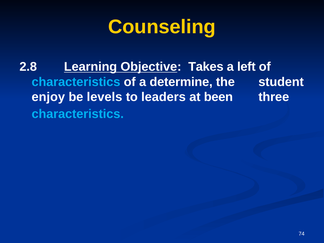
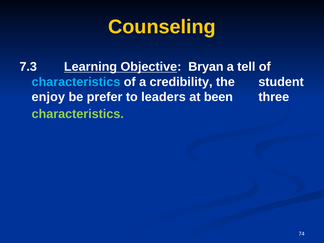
2.8: 2.8 -> 7.3 (28, 67)
Takes: Takes -> Bryan (206, 67)
left: left -> tell (246, 67)
determine: determine -> credibility (181, 82)
levels: levels -> prefer (105, 97)
characteristics colour: light blue -> light green (78, 114)
